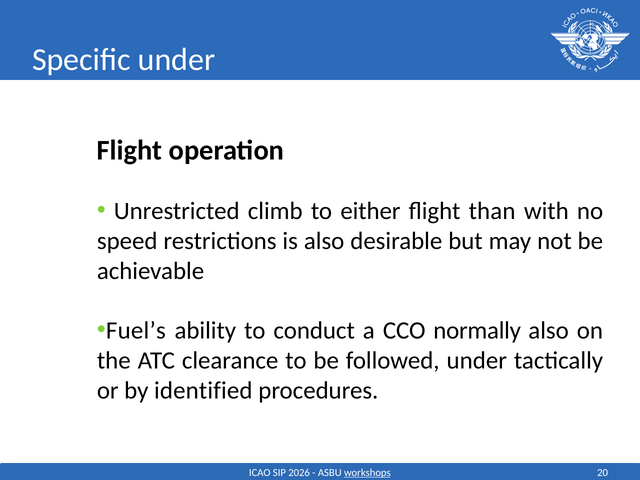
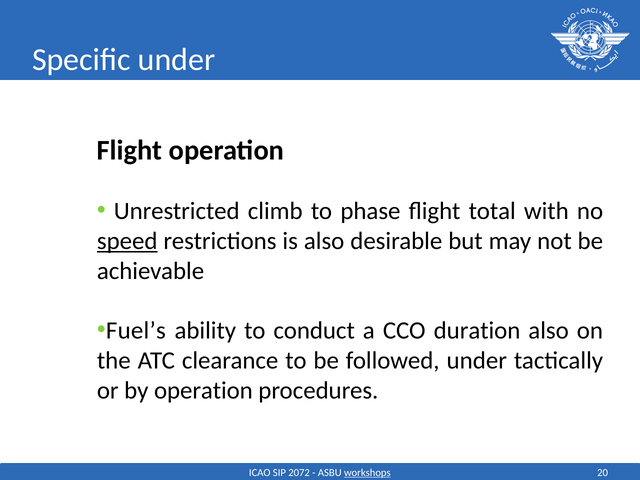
either: either -> phase (370, 211)
than: than -> total (492, 211)
speed underline: none -> present (127, 241)
normally: normally -> duration (477, 331)
by identified: identified -> operation (203, 390)
2026: 2026 -> 2072 (299, 473)
